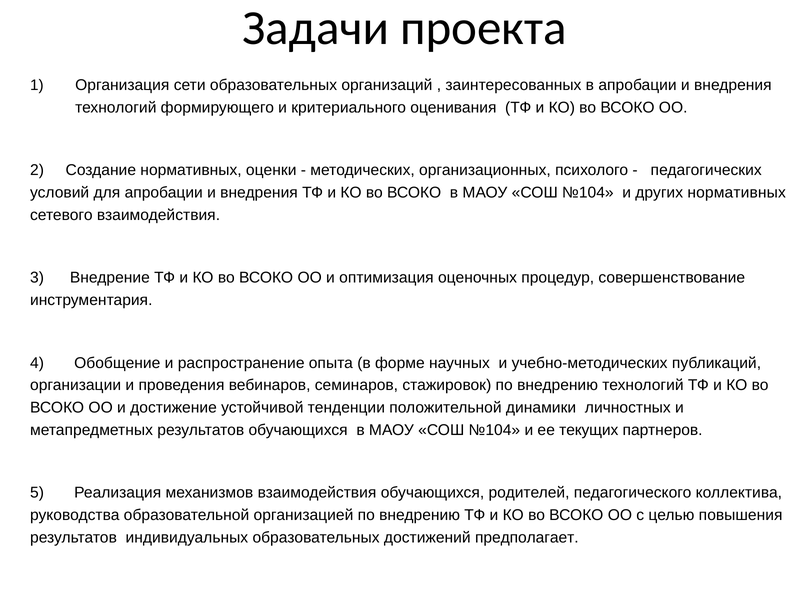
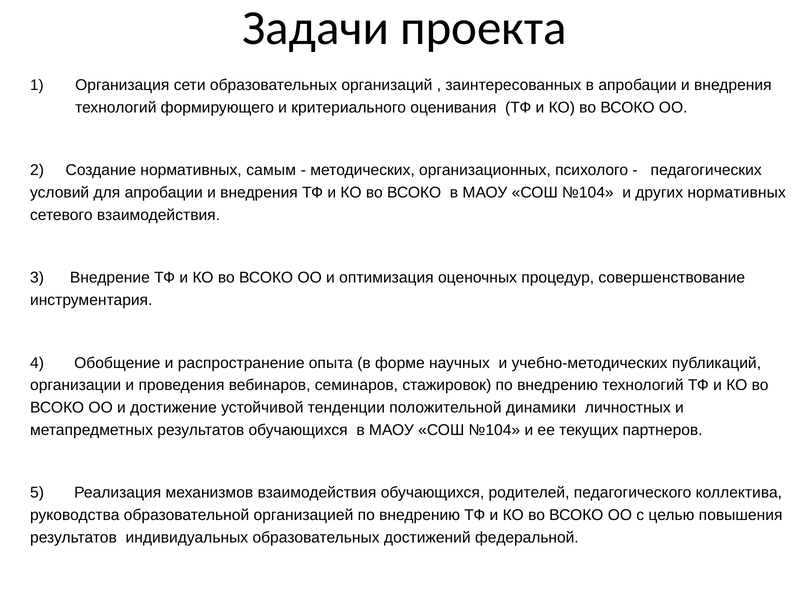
оценки: оценки -> самым (271, 170)
предполагает: предполагает -> федеральной (527, 538)
